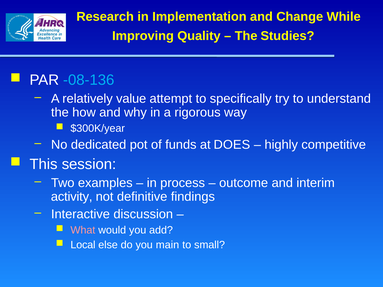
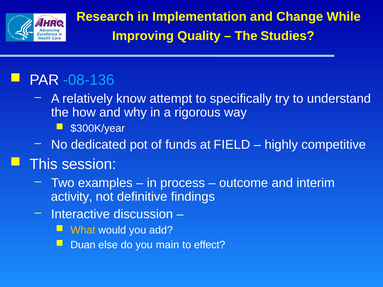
value: value -> know (131, 99)
DOES: DOES -> FIELD (232, 145)
What colour: pink -> yellow (83, 230)
Local: Local -> Duan (83, 245)
small: small -> effect (210, 245)
